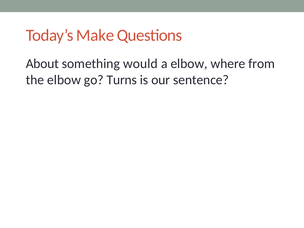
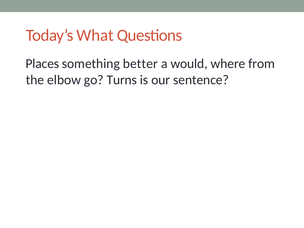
Make: Make -> What (95, 35)
About: About -> Places (42, 64)
would: would -> better (140, 64)
a elbow: elbow -> would (189, 64)
